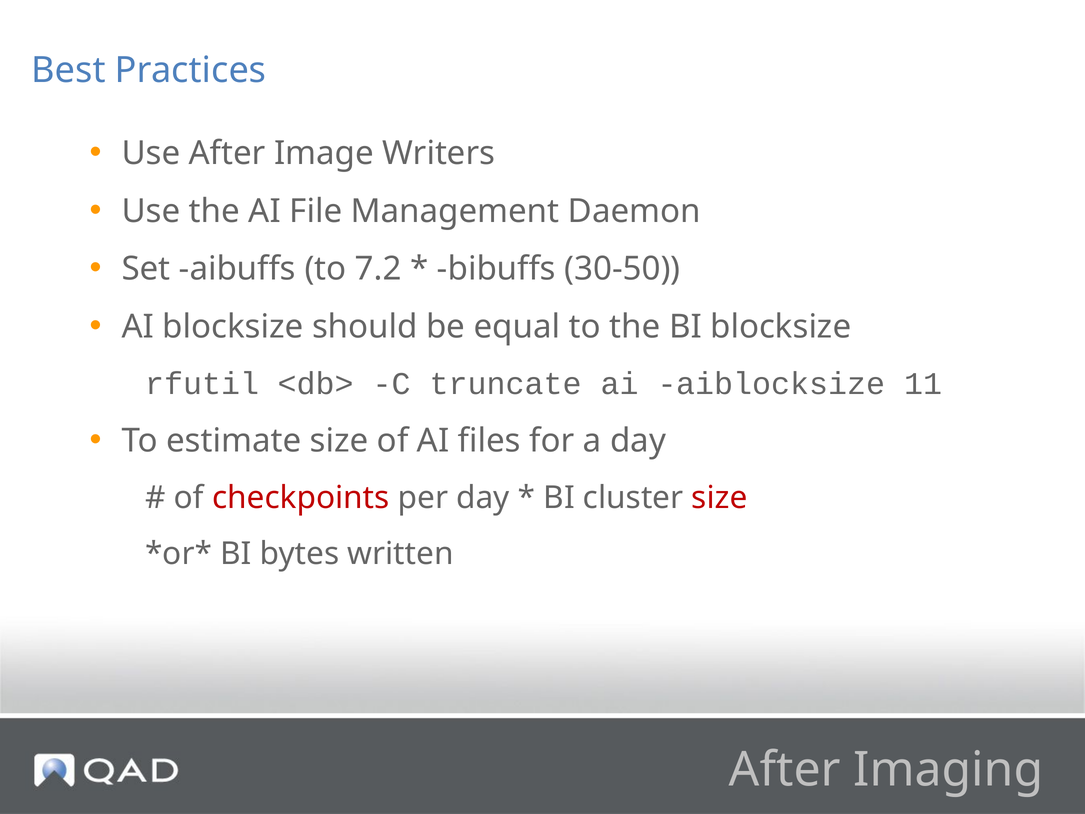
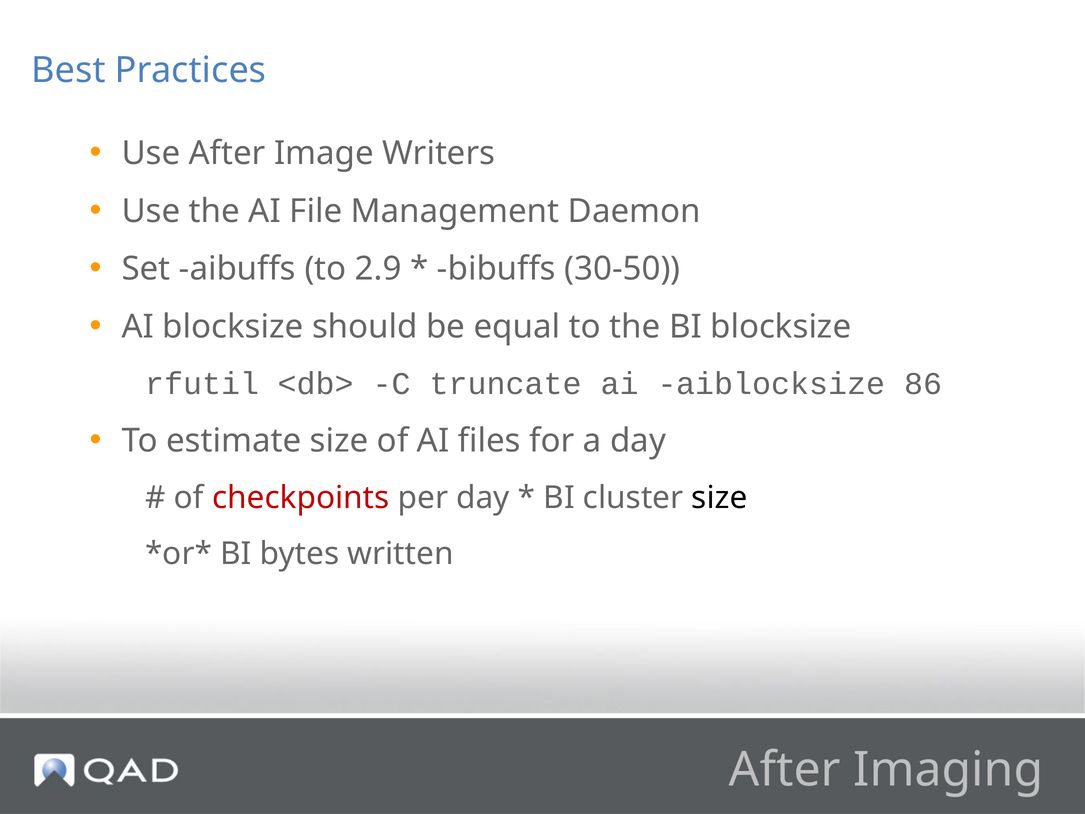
7.2: 7.2 -> 2.9 (378, 269)
11: 11 -> 86 (923, 384)
size colour: red -> black (719, 497)
